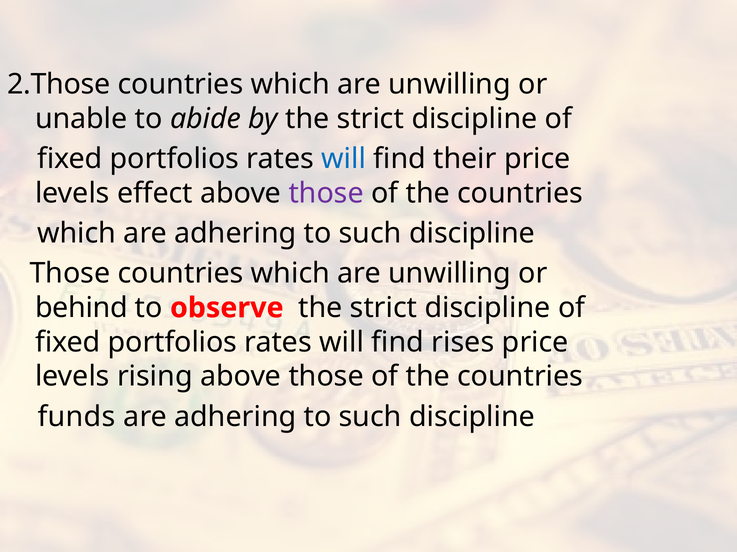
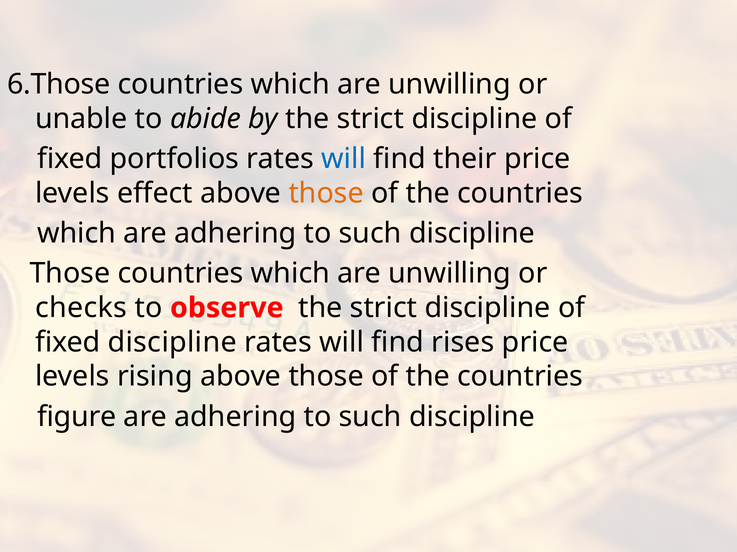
2.Those: 2.Those -> 6.Those (59, 85)
those colour: purple -> orange (326, 194)
behind: behind -> checks (81, 308)
portfolios: portfolios -> discipline (172, 343)
funds: funds -> figure (77, 417)
